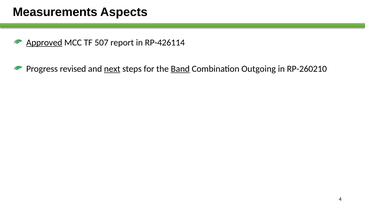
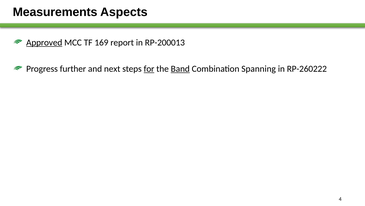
507: 507 -> 169 (101, 42)
RP-426114: RP-426114 -> RP-200013 (165, 42)
revised: revised -> further (73, 69)
next underline: present -> none (112, 69)
for underline: none -> present (149, 69)
Outgoing: Outgoing -> Spanning (259, 69)
RP-260210: RP-260210 -> RP-260222 (307, 69)
